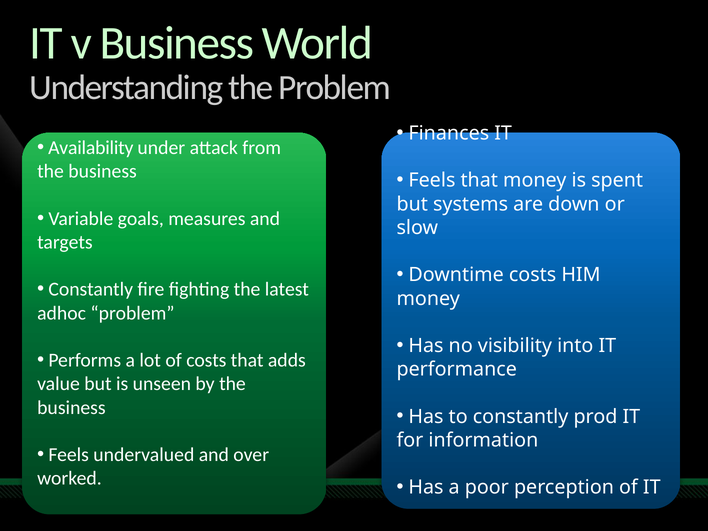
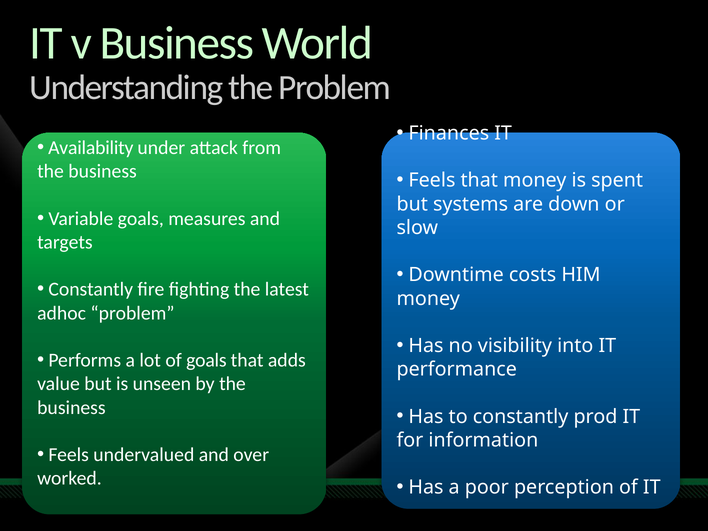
of costs: costs -> goals (206, 360)
